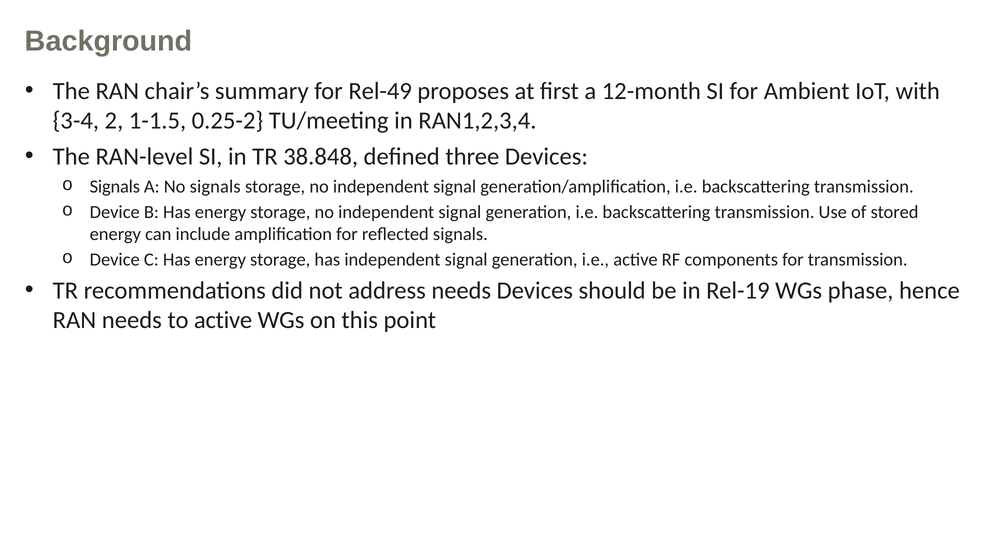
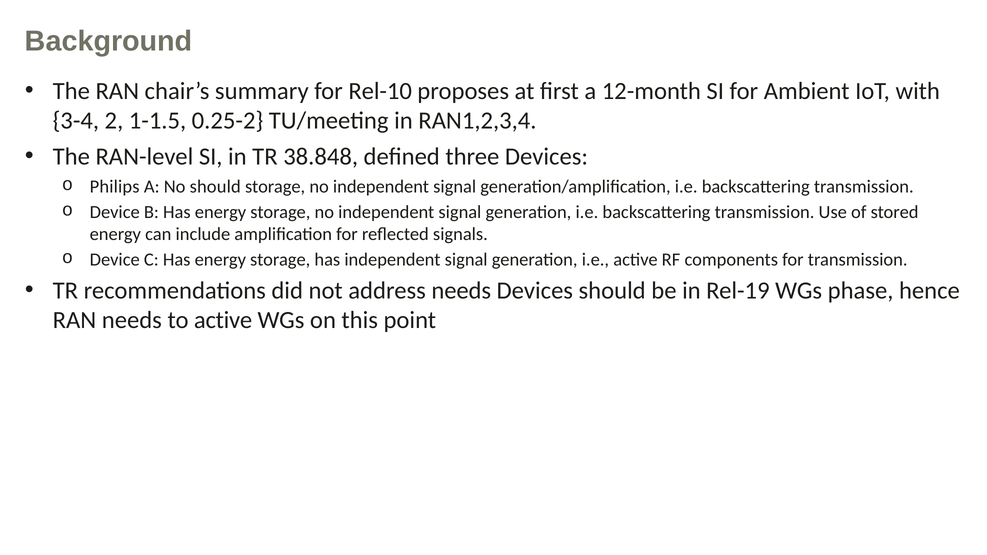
Rel-49: Rel-49 -> Rel-10 (380, 91)
Signals: Signals -> Philips (115, 187)
No signals: signals -> should (215, 187)
